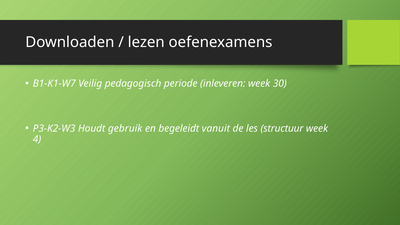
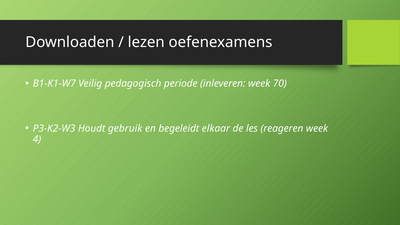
30: 30 -> 70 (280, 84)
vanuit: vanuit -> elkaar (216, 128)
structuur: structuur -> reageren (282, 128)
